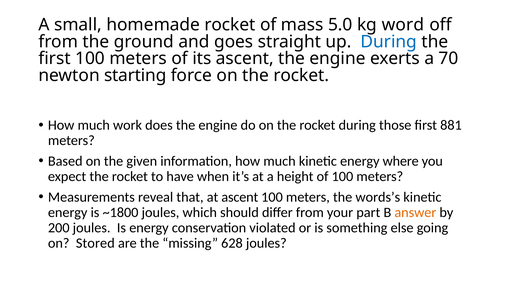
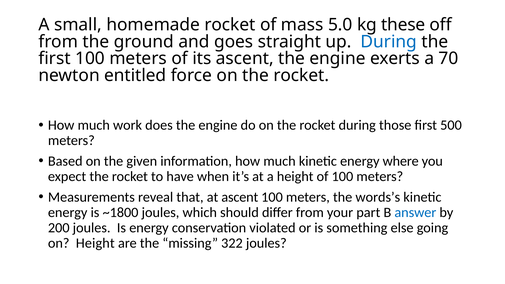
word: word -> these (403, 25)
starting: starting -> entitled (135, 75)
881: 881 -> 500 (451, 125)
answer colour: orange -> blue (415, 213)
on Stored: Stored -> Height (95, 243)
628: 628 -> 322 (232, 243)
